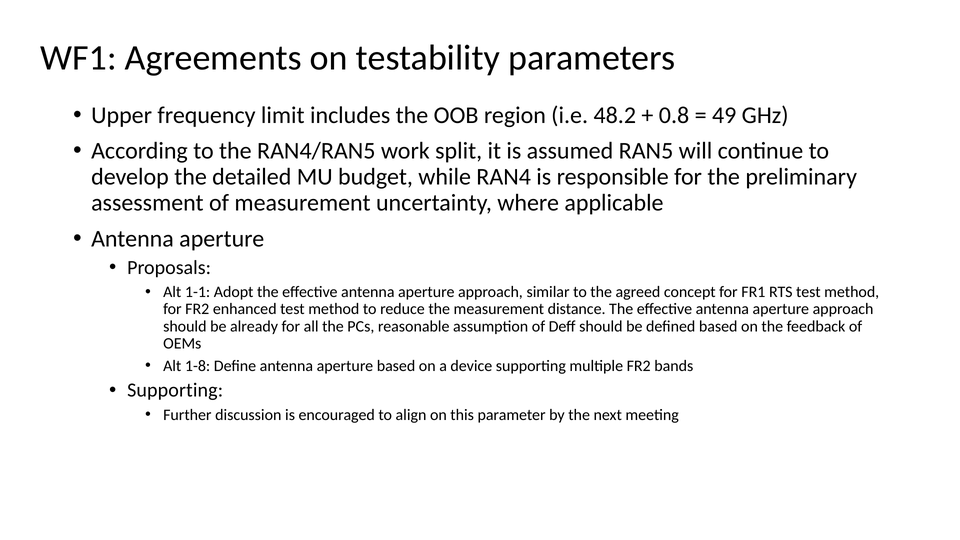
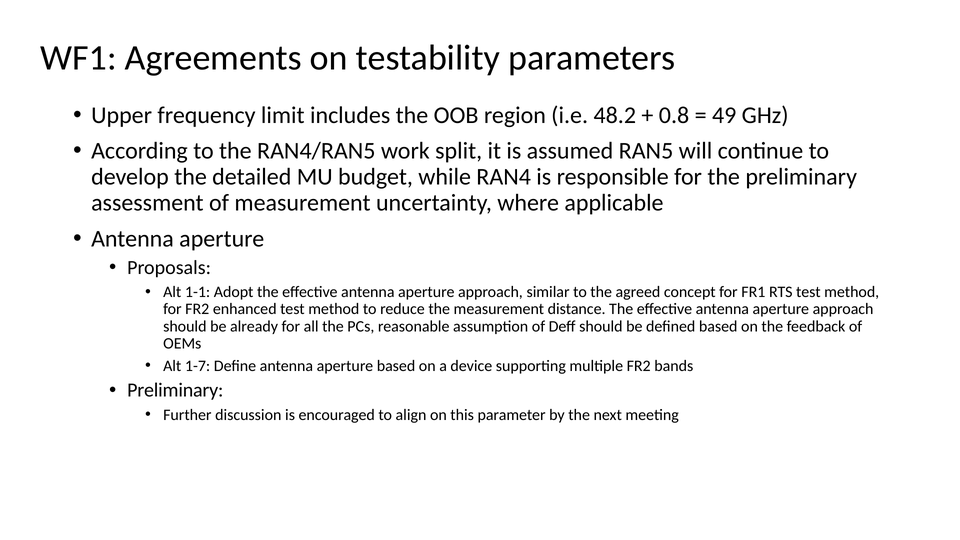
1-8: 1-8 -> 1-7 (198, 366)
Supporting: Supporting -> Preliminary (175, 390)
